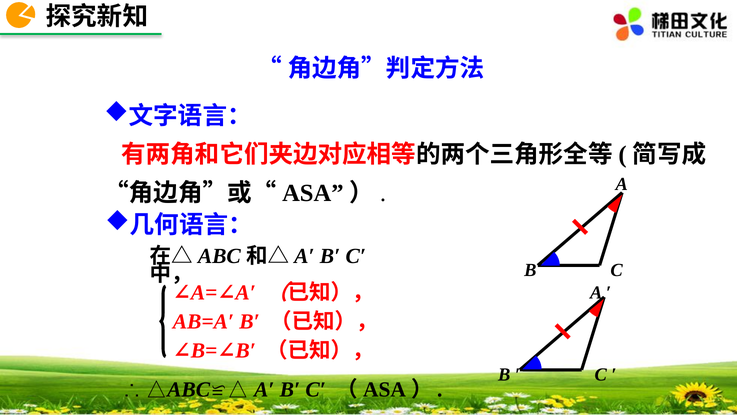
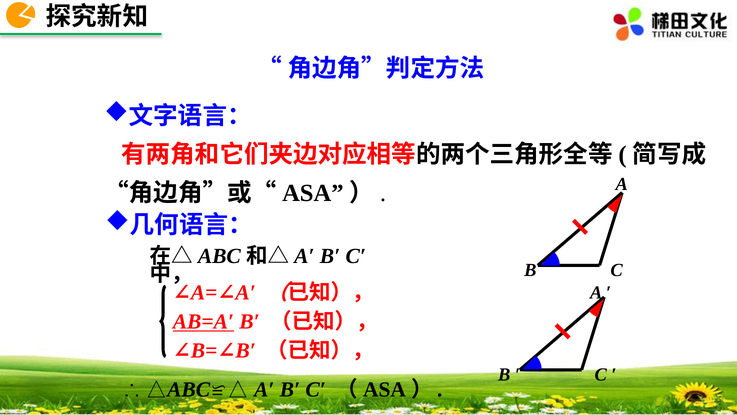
AB=A′ underline: none -> present (203, 321)
